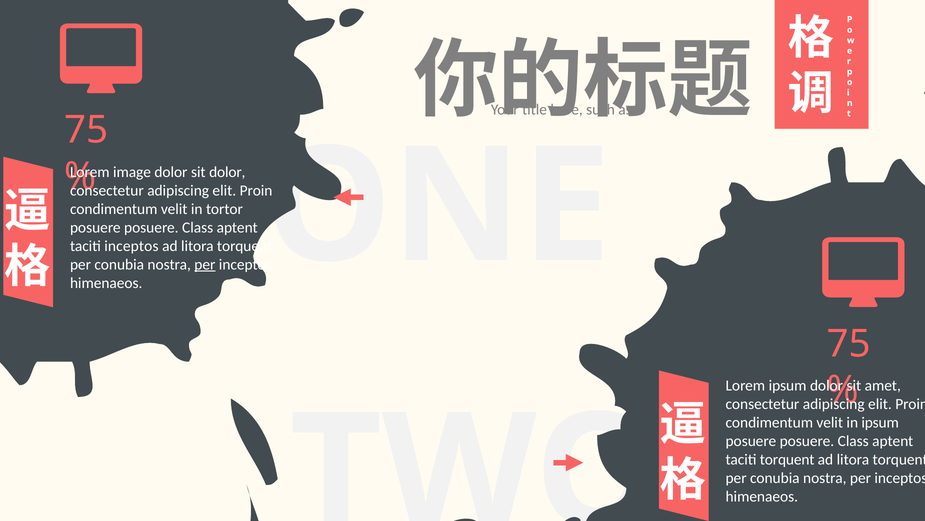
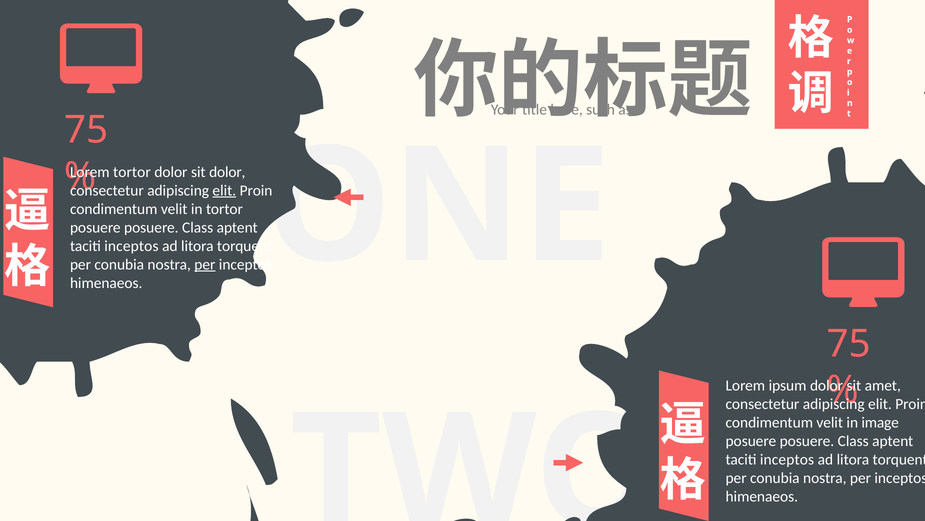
image: image -> tortor (132, 172)
elit underline: none -> present (224, 190)
in ipsum: ipsum -> image (880, 422)
torquent: torquent -> inceptos (787, 459)
